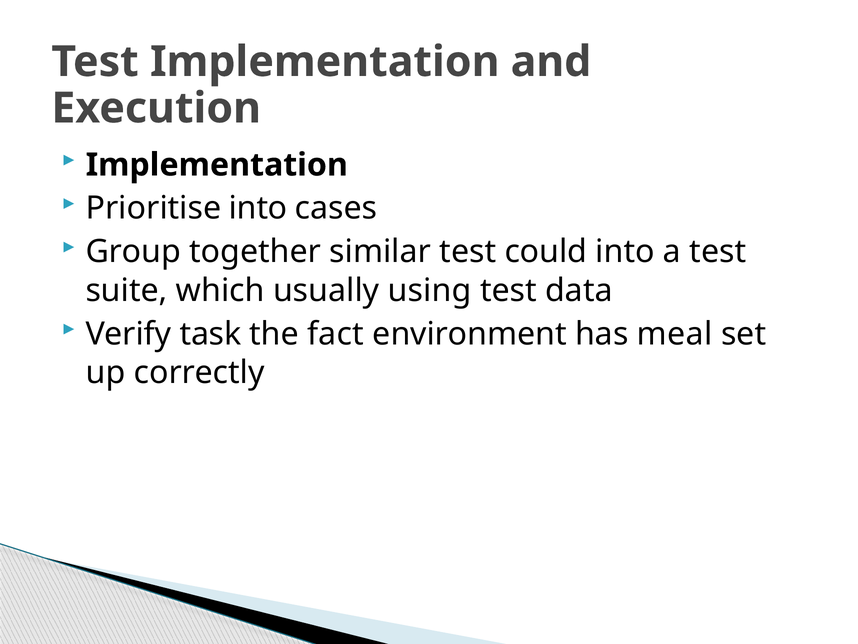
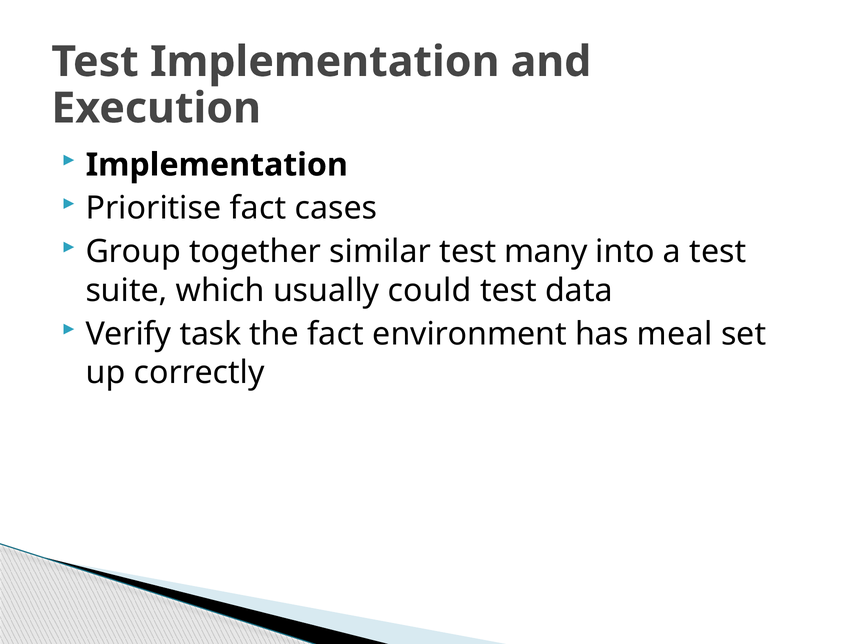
Prioritise into: into -> fact (258, 208)
could: could -> many (546, 252)
using: using -> could (430, 290)
